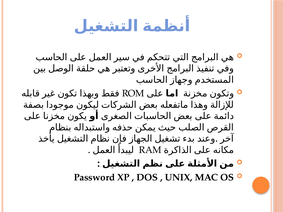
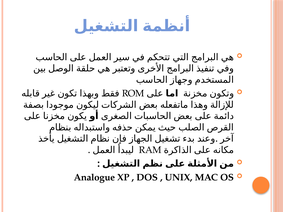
Password: Password -> Analogue (94, 178)
